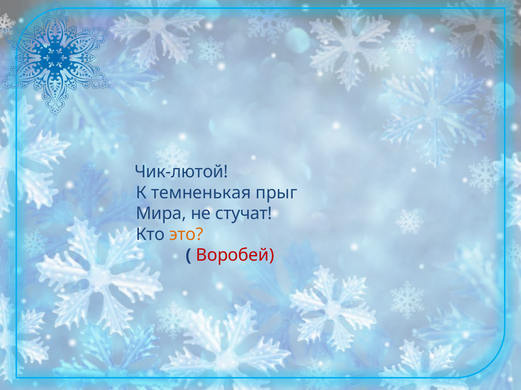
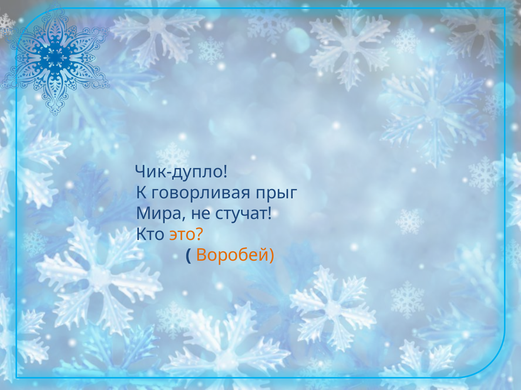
Чик-лютой: Чик-лютой -> Чик-дупло (181, 172)
темненькая: темненькая -> говорливая (201, 193)
Воробей colour: red -> orange (235, 256)
